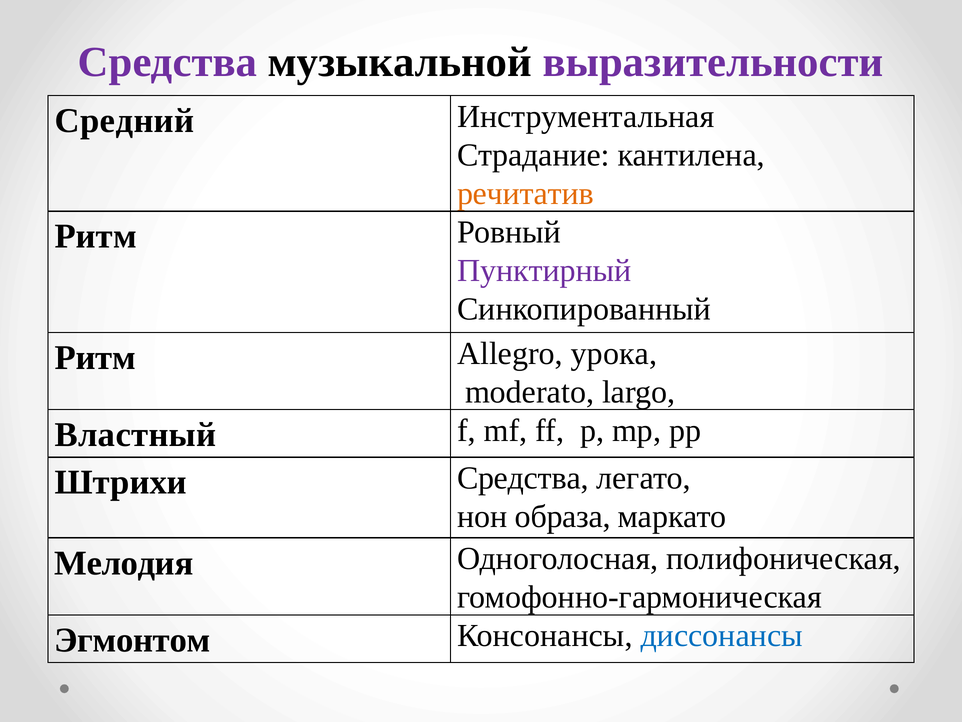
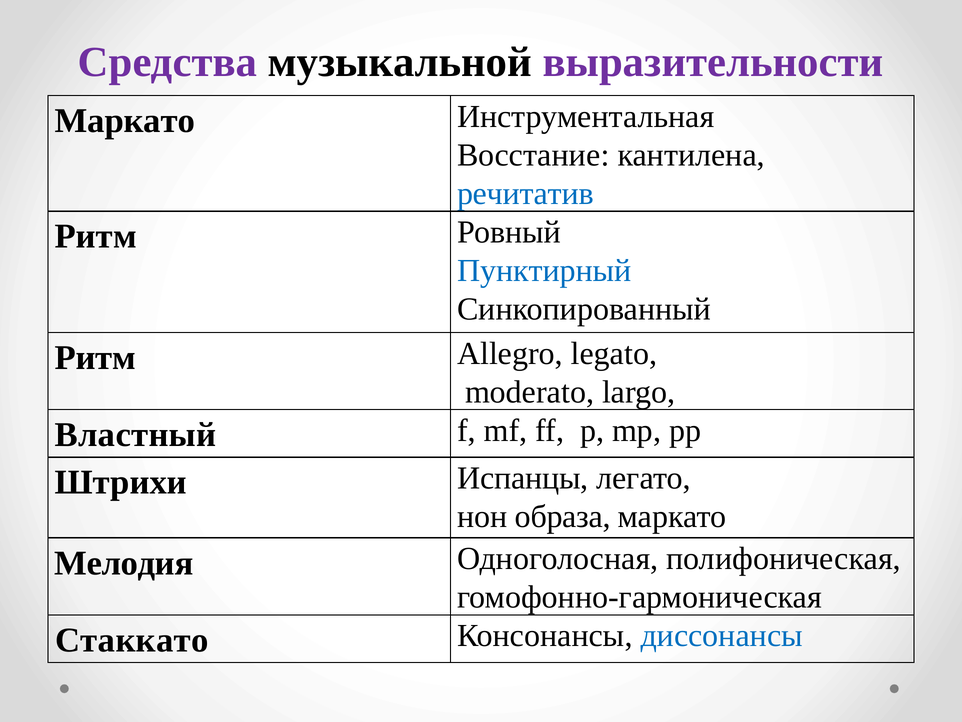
Средний: Средний -> Маркато (125, 121)
Страдание: Страдание -> Восстание (533, 155)
речитатив colour: orange -> blue (525, 194)
Пунктирный colour: purple -> blue (544, 271)
урока: урока -> legato (614, 353)
Штрихи Средства: Средства -> Испанцы (523, 478)
Эгмонтом: Эгмонтом -> Стаккато (132, 640)
